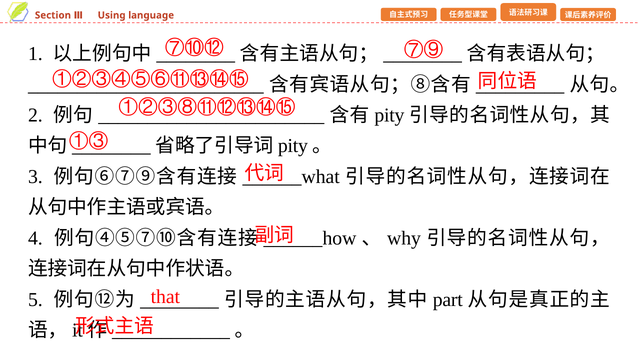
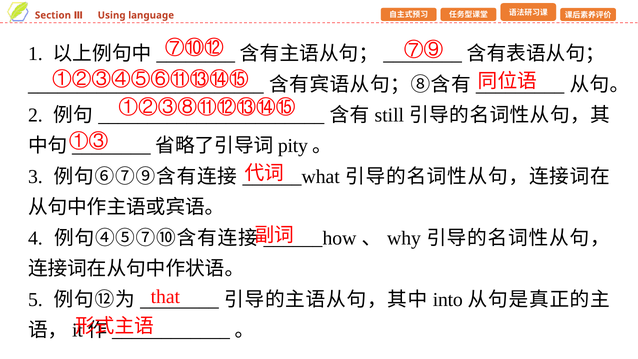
pity: pity -> still (389, 115)
part: part -> into (448, 299)
